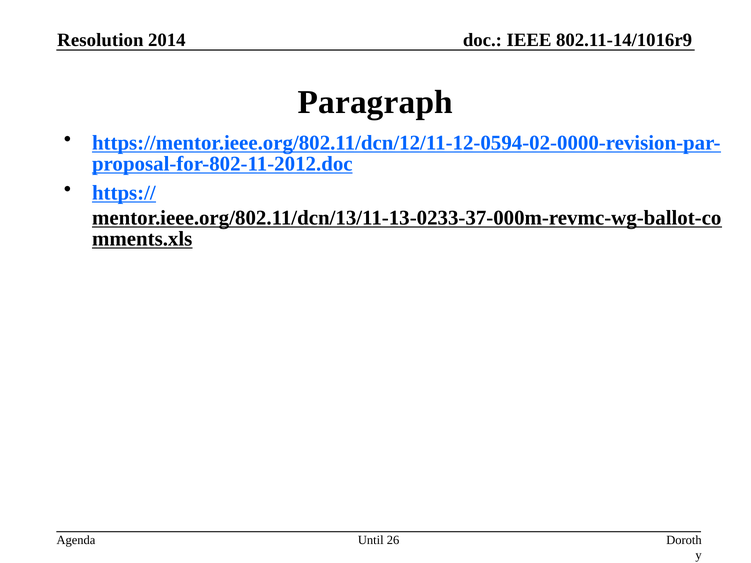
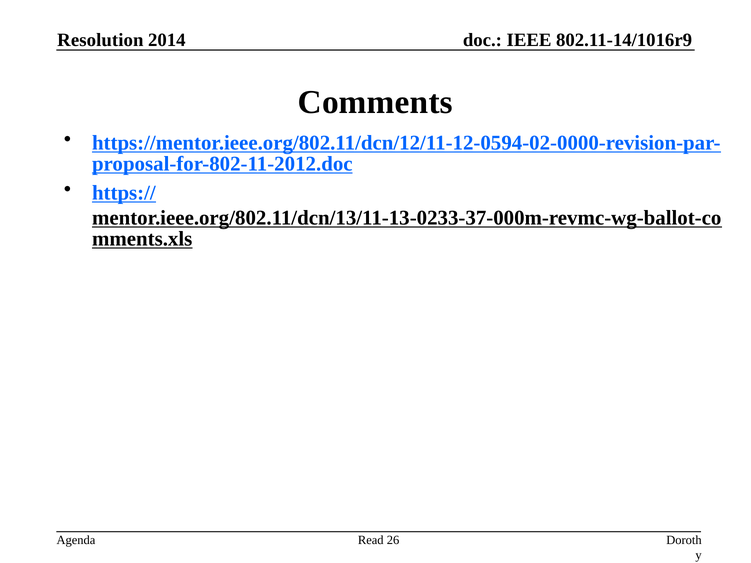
Paragraph: Paragraph -> Comments (375, 102)
Until: Until -> Read (371, 540)
